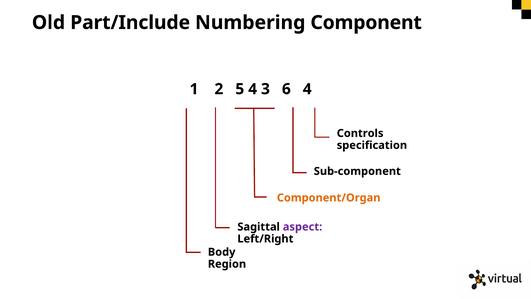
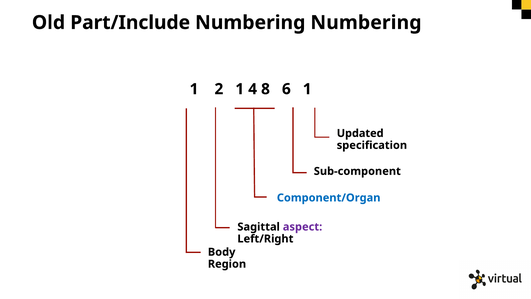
Numbering Component: Component -> Numbering (366, 23)
2 5: 5 -> 1 (240, 89)
3: 3 -> 8 (265, 89)
6 4: 4 -> 1 (307, 89)
Controls: Controls -> Updated (360, 133)
Component/Organ colour: orange -> blue (329, 198)
